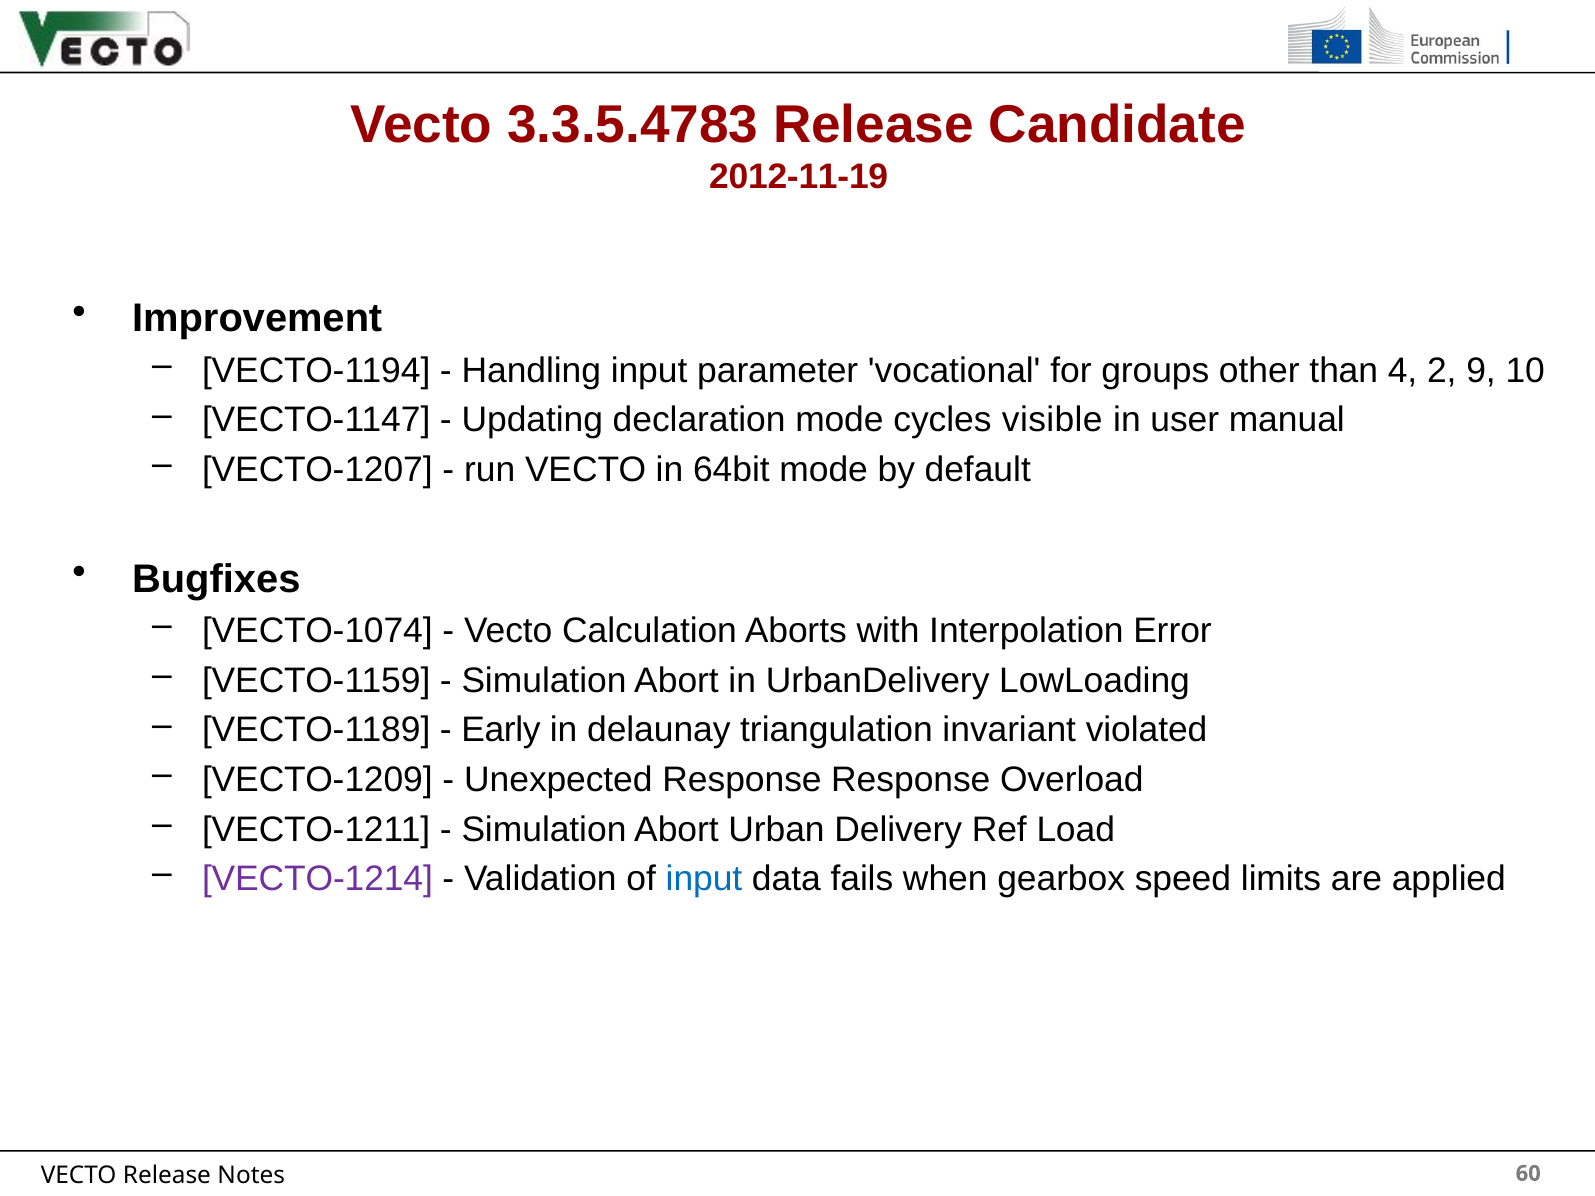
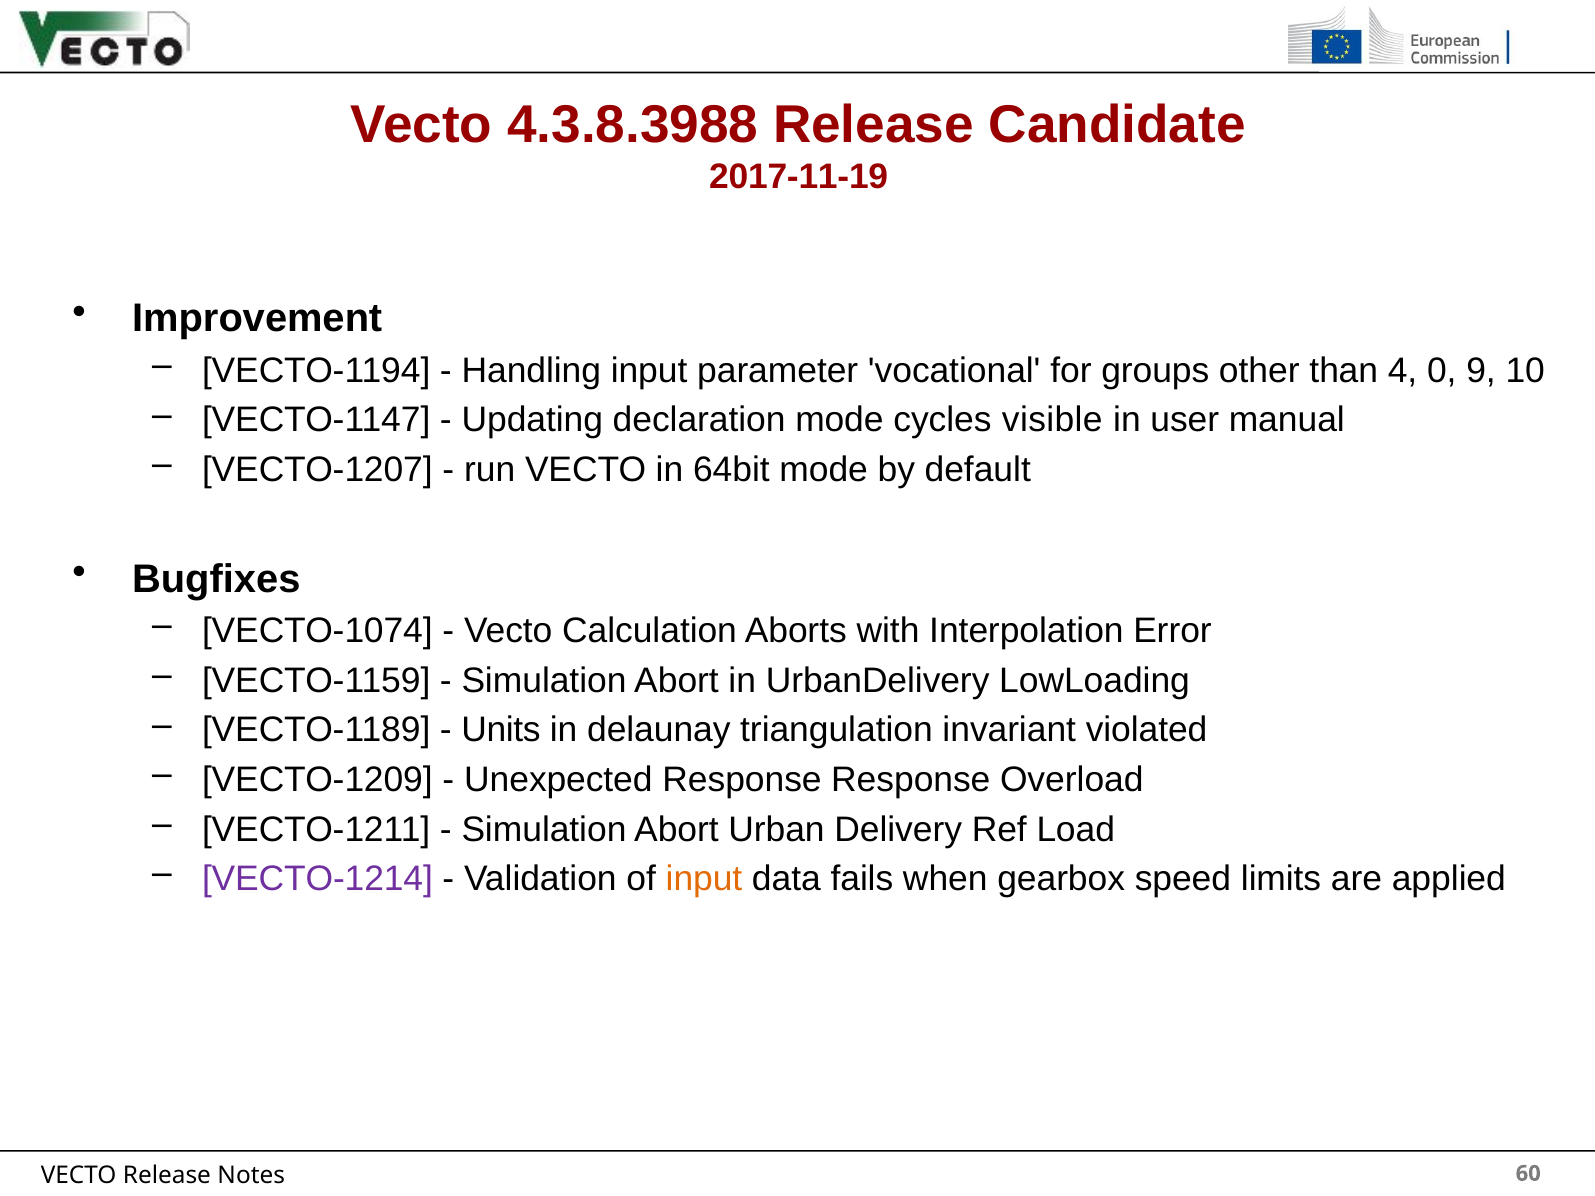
3.3.5.4783: 3.3.5.4783 -> 4.3.8.3988 (633, 125)
2012-11-19: 2012-11-19 -> 2017-11-19 (799, 177)
2: 2 -> 0 (1442, 371)
Early: Early -> Units (501, 730)
input colour: blue -> orange (704, 879)
